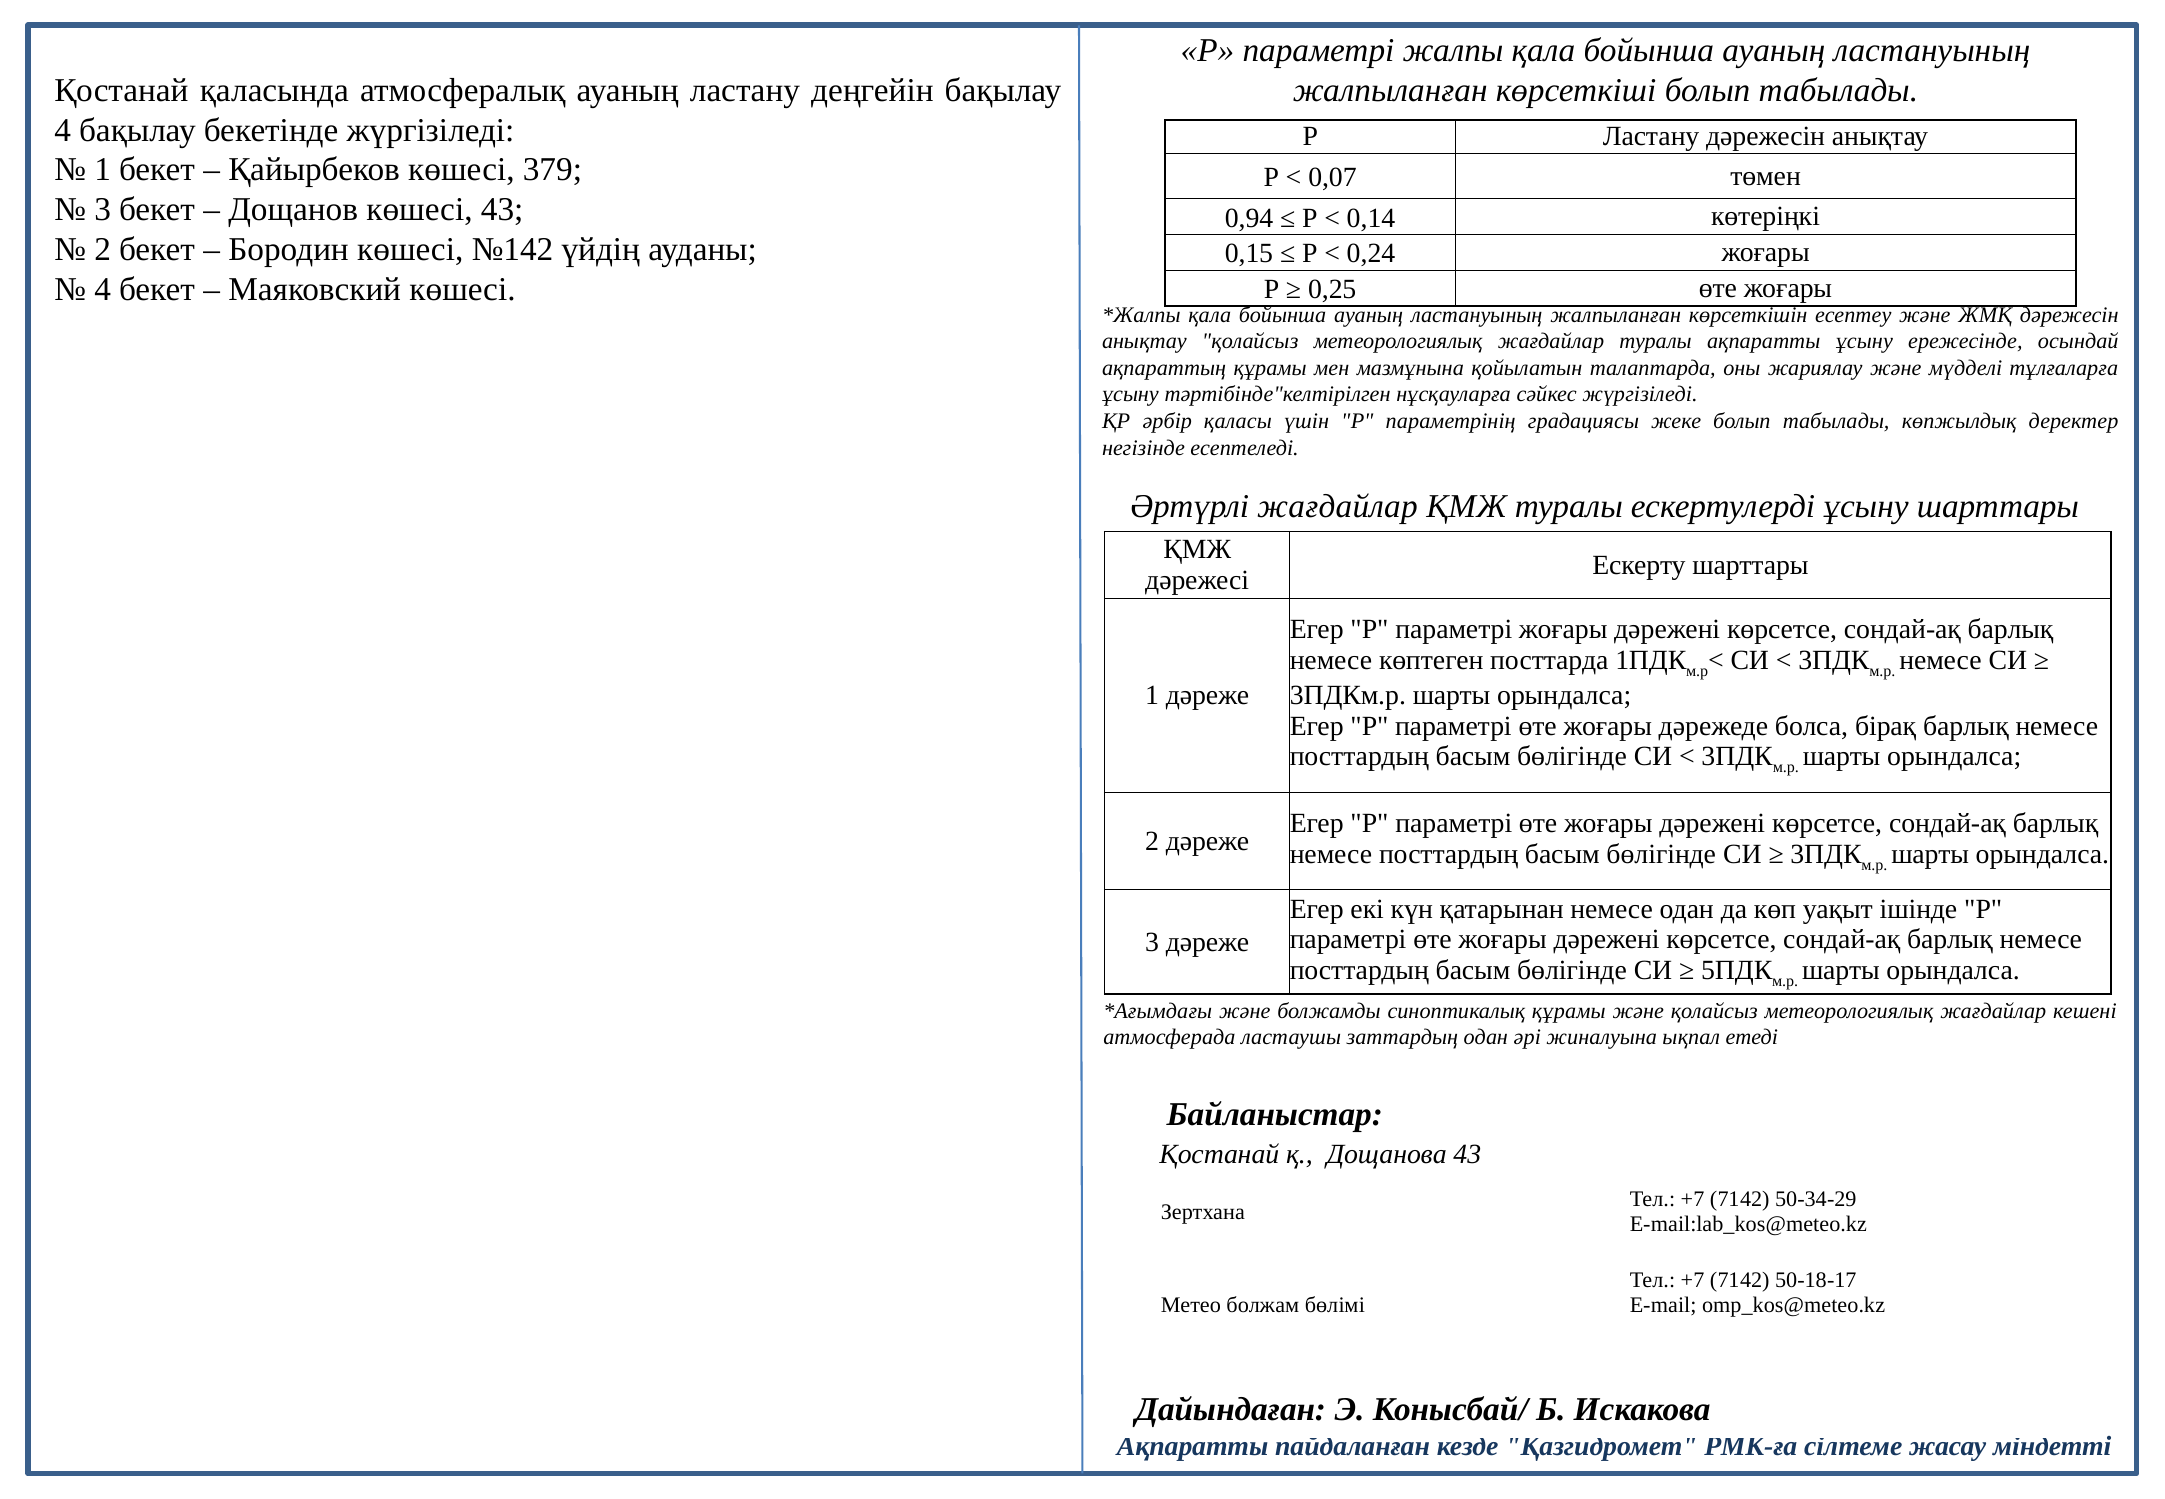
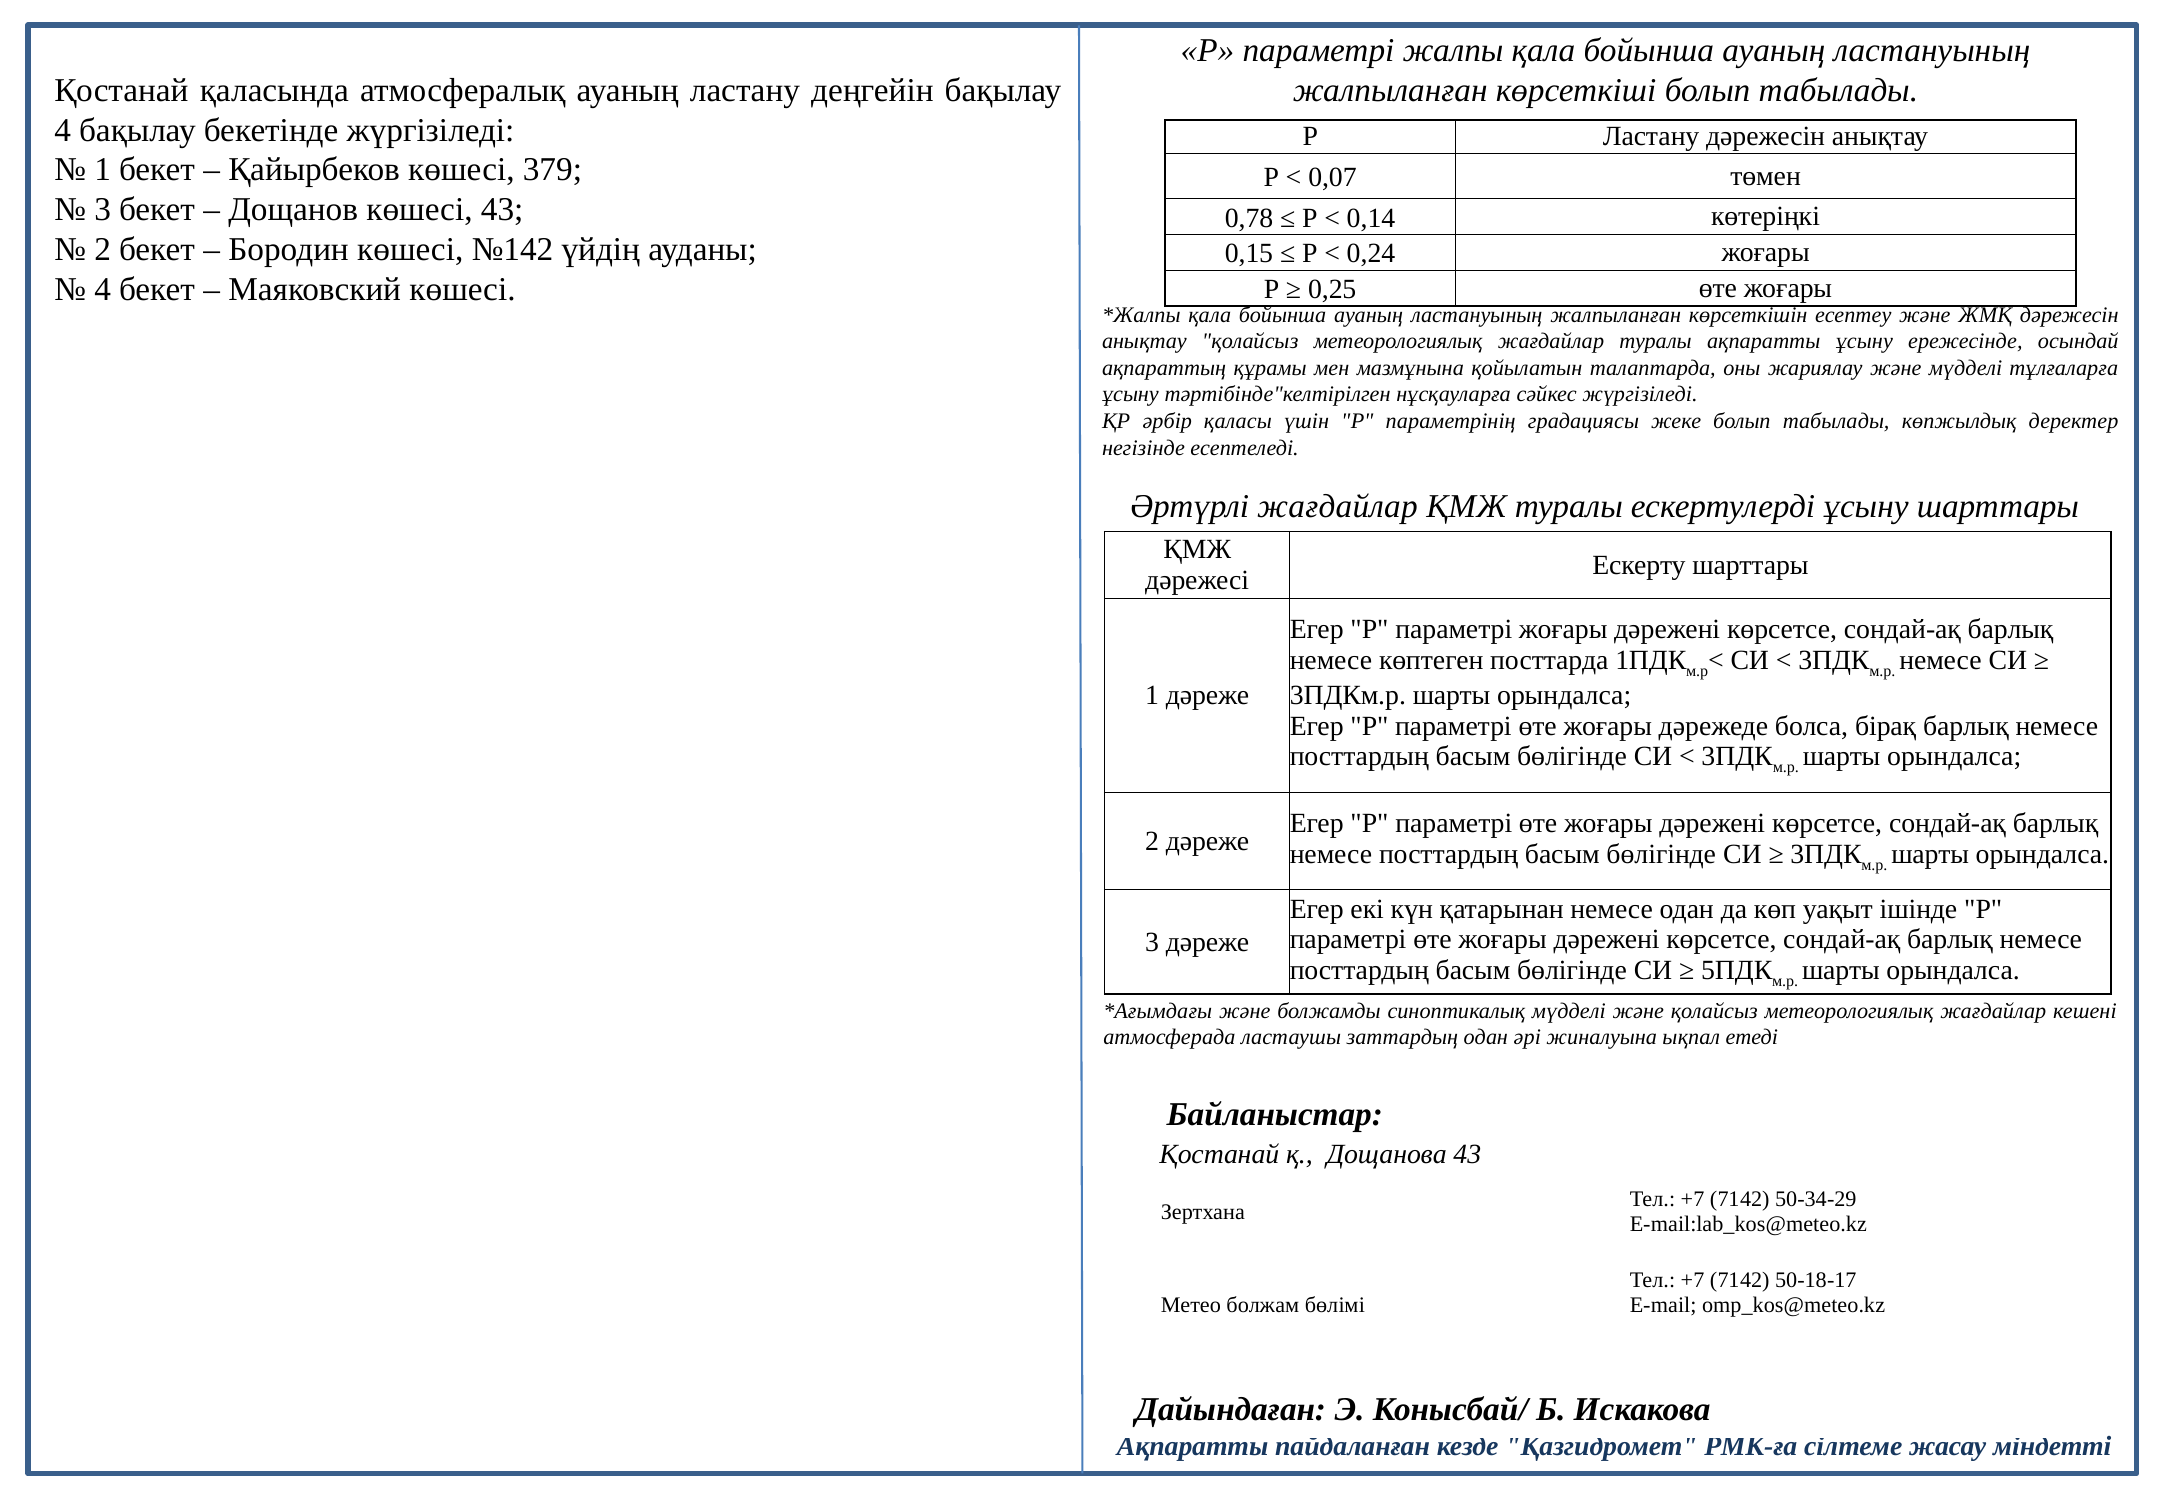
0,94: 0,94 -> 0,78 (1249, 218)
синоптикалық құрамы: құрамы -> мүдделі (1569, 1011)
